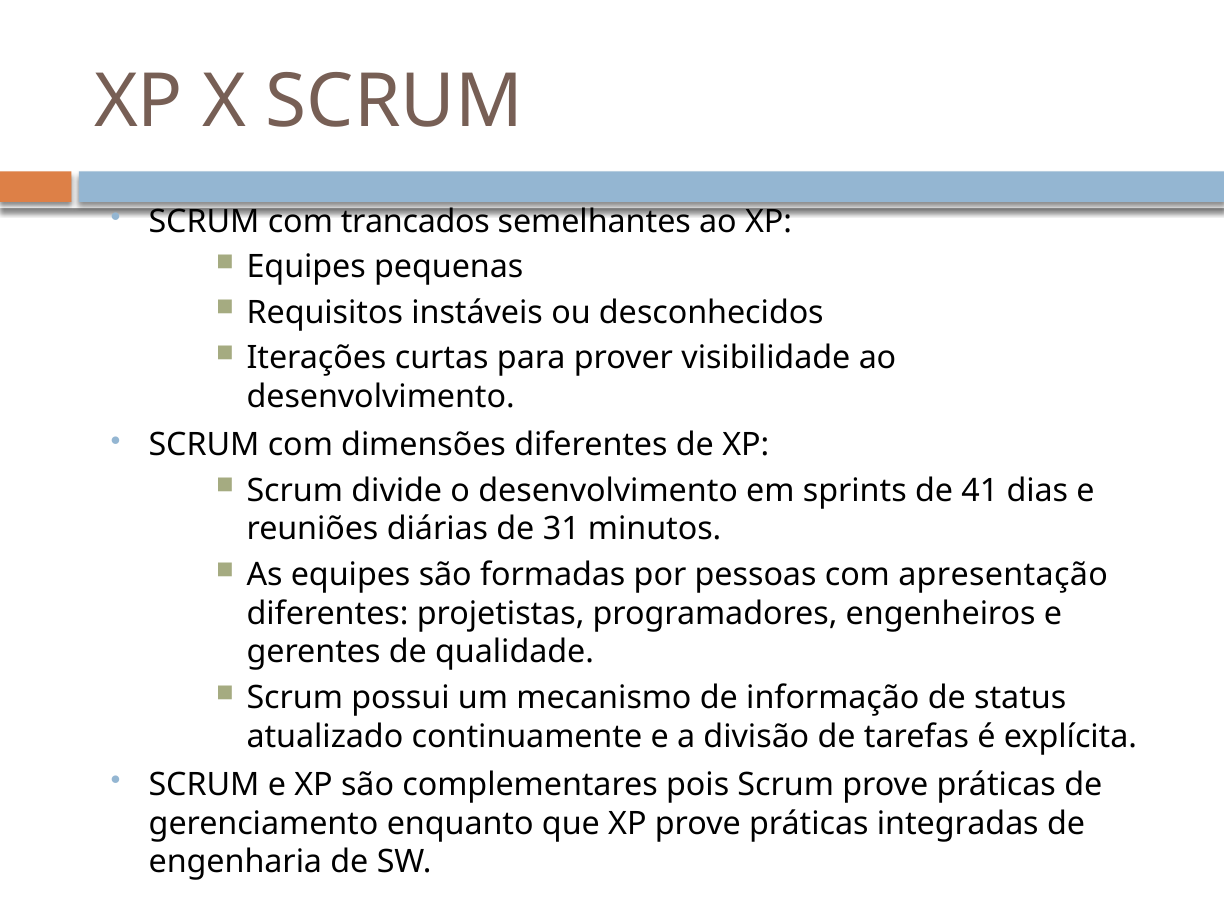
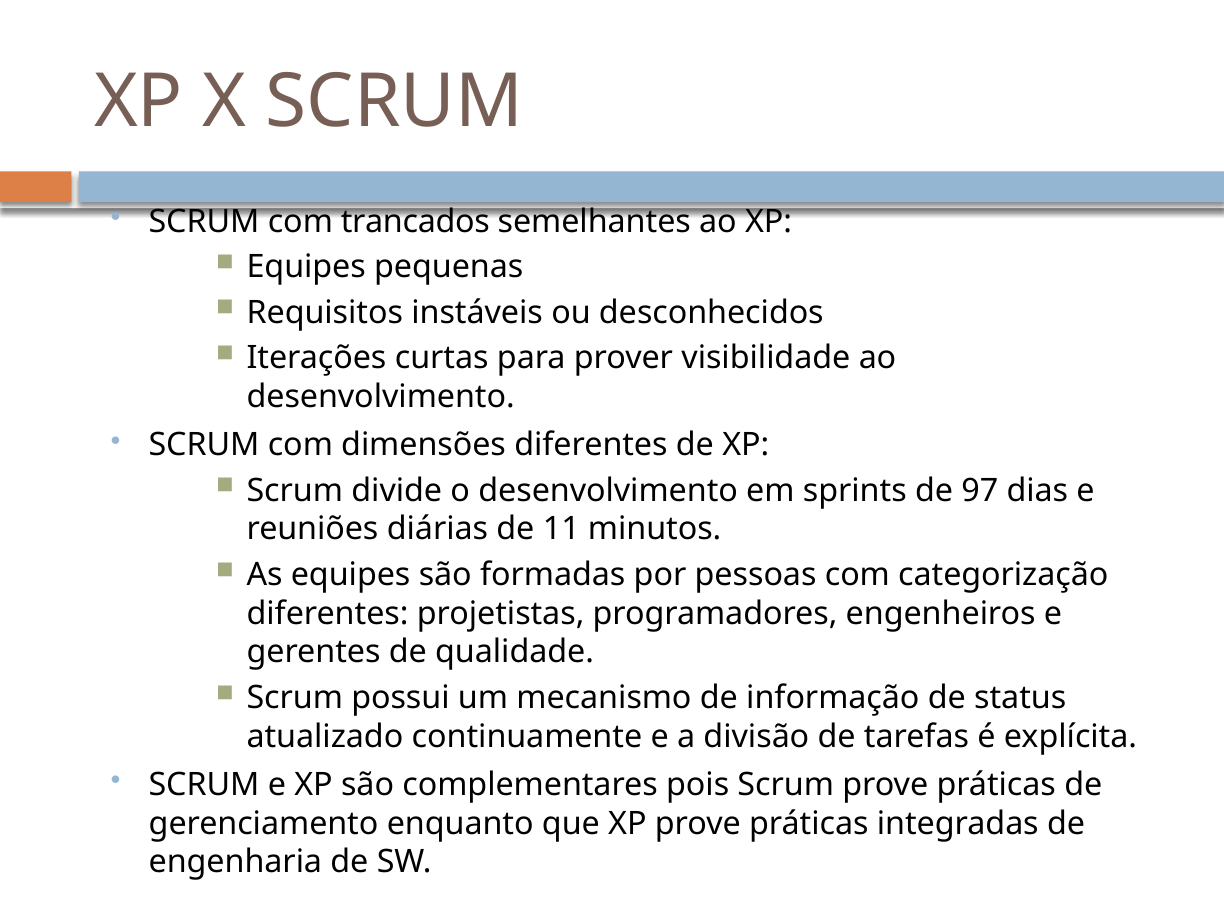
41: 41 -> 97 (980, 490)
31: 31 -> 11 (561, 529)
apresentação: apresentação -> categorização (1003, 575)
